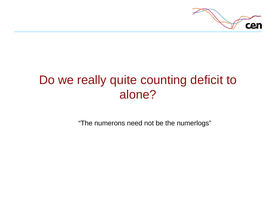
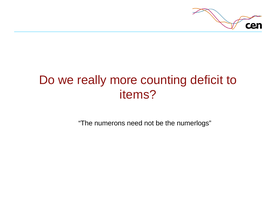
quite: quite -> more (124, 80)
alone: alone -> items (138, 95)
